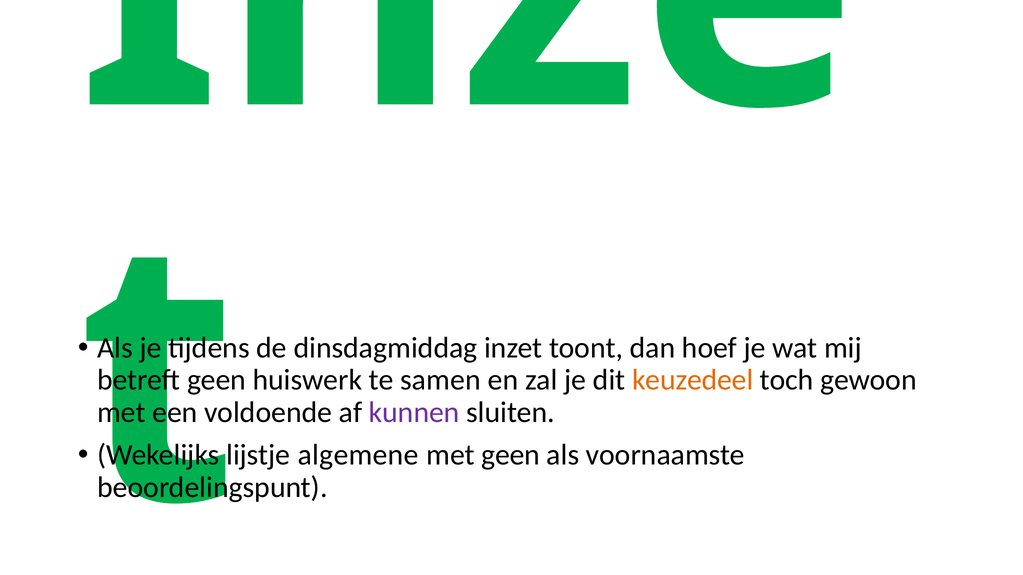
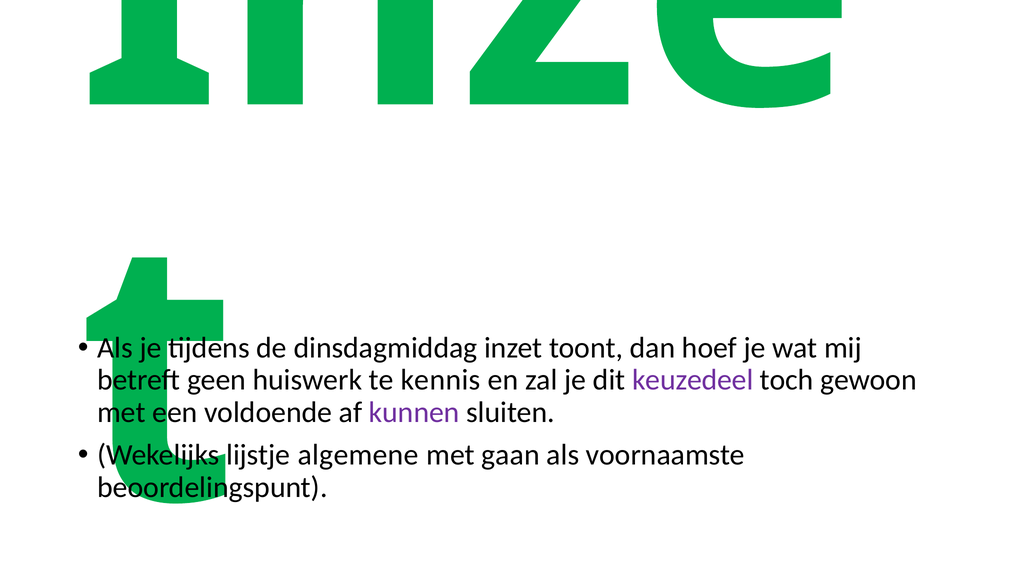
samen: samen -> kennis (440, 380)
keuzedeel colour: orange -> purple (693, 380)
met geen: geen -> gaan (511, 455)
